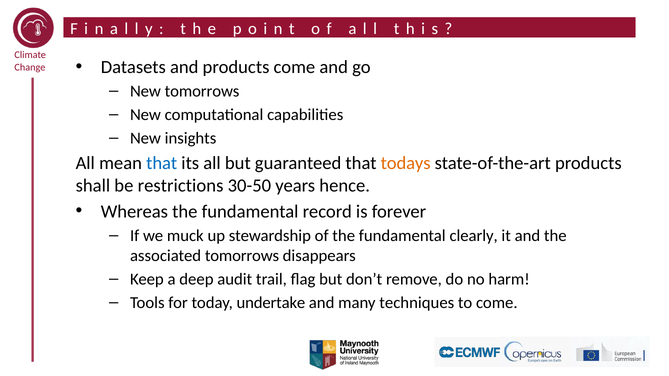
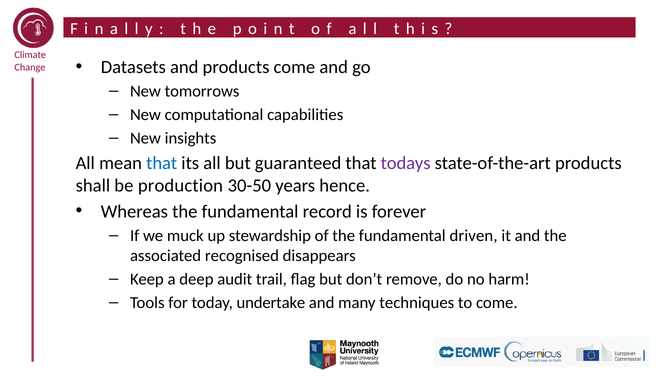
todays colour: orange -> purple (406, 163)
restrictions: restrictions -> production (180, 186)
clearly: clearly -> driven (474, 236)
associated tomorrows: tomorrows -> recognised (242, 256)
